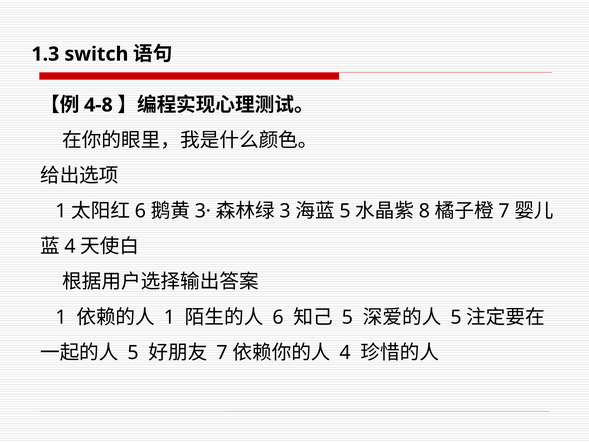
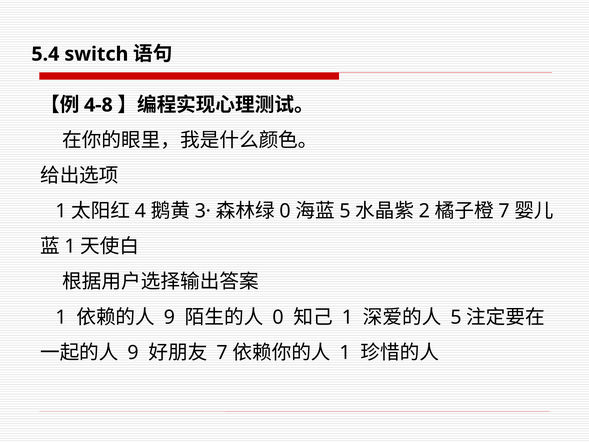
1.3: 1.3 -> 5.4 (45, 54)
6: 6 -> 4 (140, 211)
3: 3 -> 0 (285, 211)
8: 8 -> 2 (425, 211)
4: 4 -> 1 (70, 246)
1: 1 -> 9 (170, 317)
6: 6 -> 0 (278, 317)
5: 5 -> 1 (347, 317)
5: 5 -> 9 (133, 352)
4: 4 -> 1 (345, 352)
